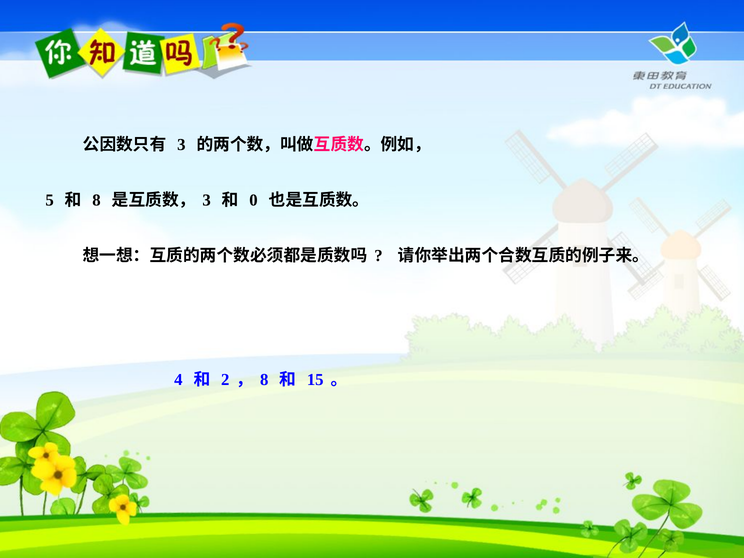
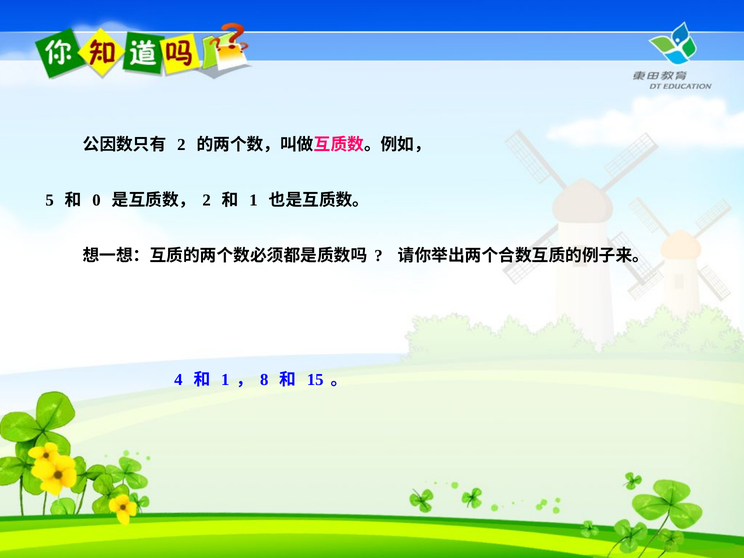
3: 3 -> 2 (181, 145)
8: 8 -> 0 (97, 200)
3: 3 -> 2 (207, 200)
0: 0 -> 1 (254, 200)
2: 2 -> 1 (225, 380)
